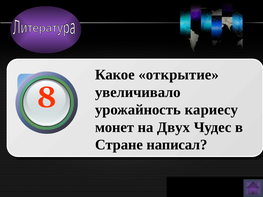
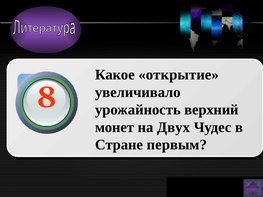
кариесу: кариесу -> верхний (211, 110)
написал: написал -> первым (177, 145)
